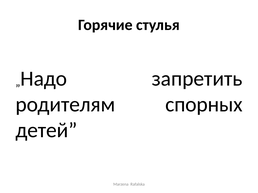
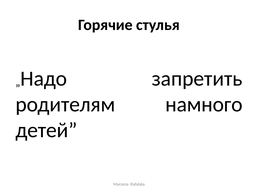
спорных: спорных -> намного (204, 105)
